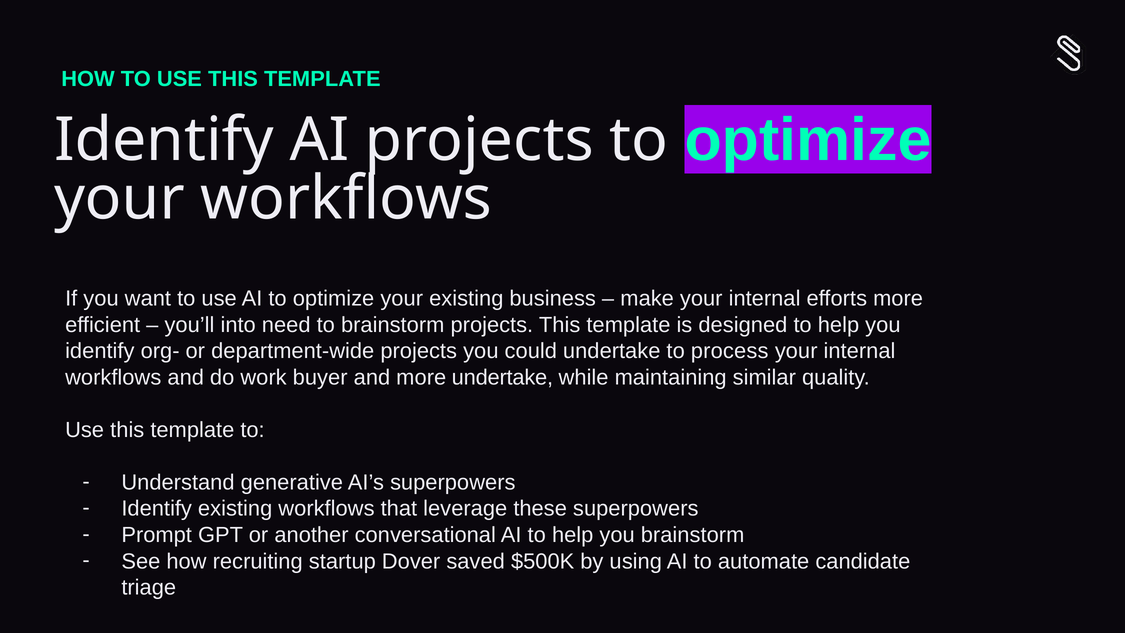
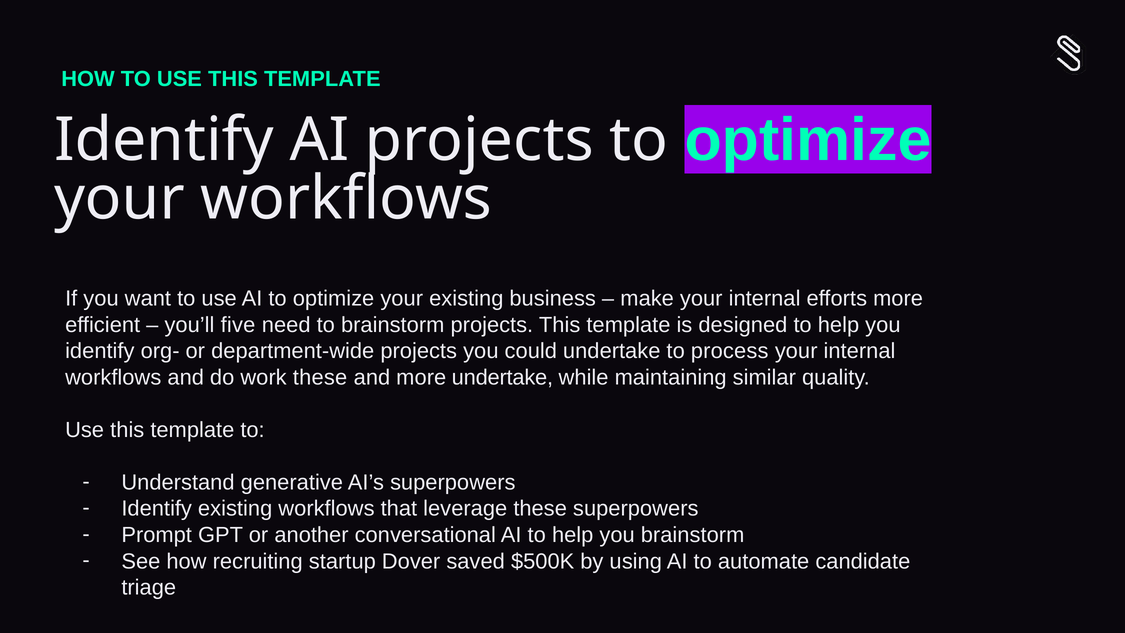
into: into -> five (238, 325)
work buyer: buyer -> these (320, 377)
